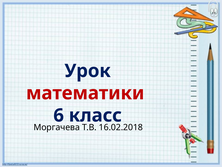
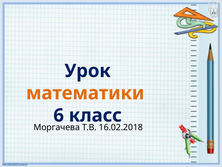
математики colour: red -> orange (85, 93)
